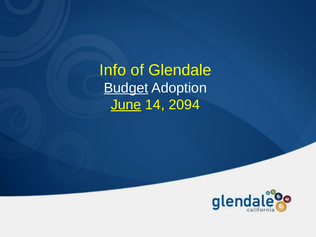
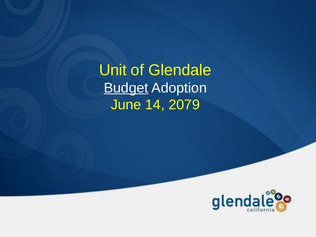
Info: Info -> Unit (113, 70)
June underline: present -> none (126, 105)
2094: 2094 -> 2079 (184, 105)
